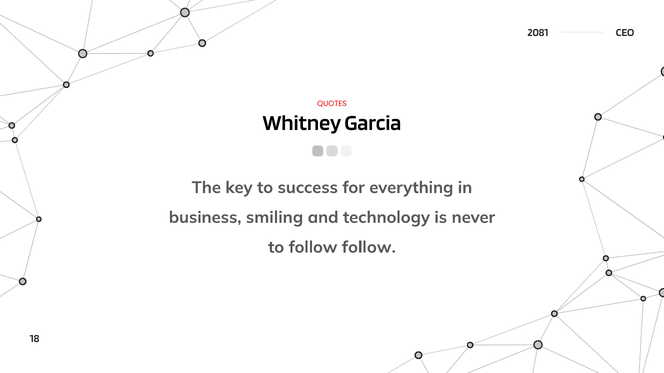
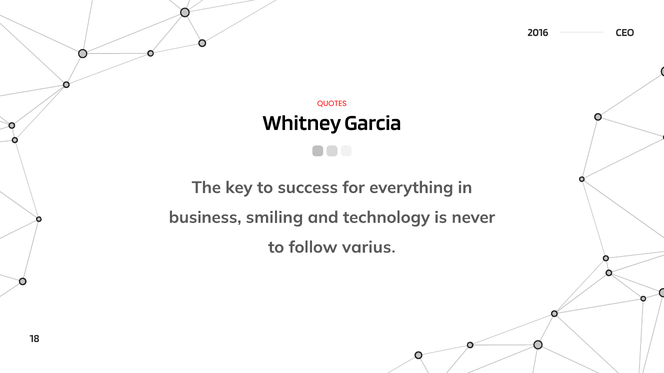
2081: 2081 -> 2016 (538, 32)
follow follow: follow -> varius (369, 248)
